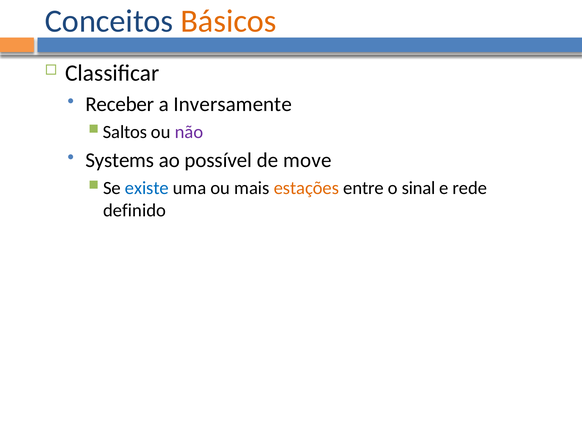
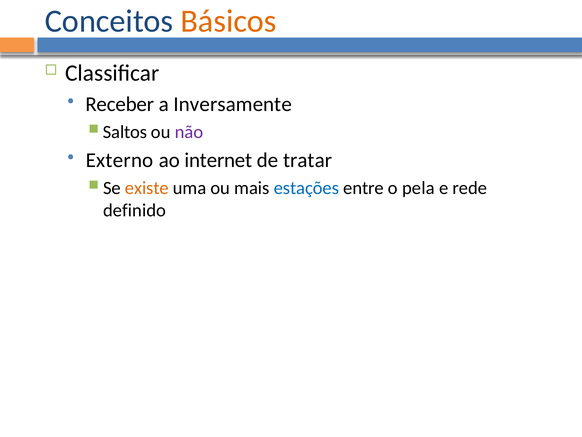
Systems: Systems -> Externo (120, 160)
possível: possível -> internet (218, 160)
move: move -> tratar (308, 160)
existe colour: blue -> orange (147, 188)
estações colour: orange -> blue (306, 188)
sinal: sinal -> pela (418, 188)
